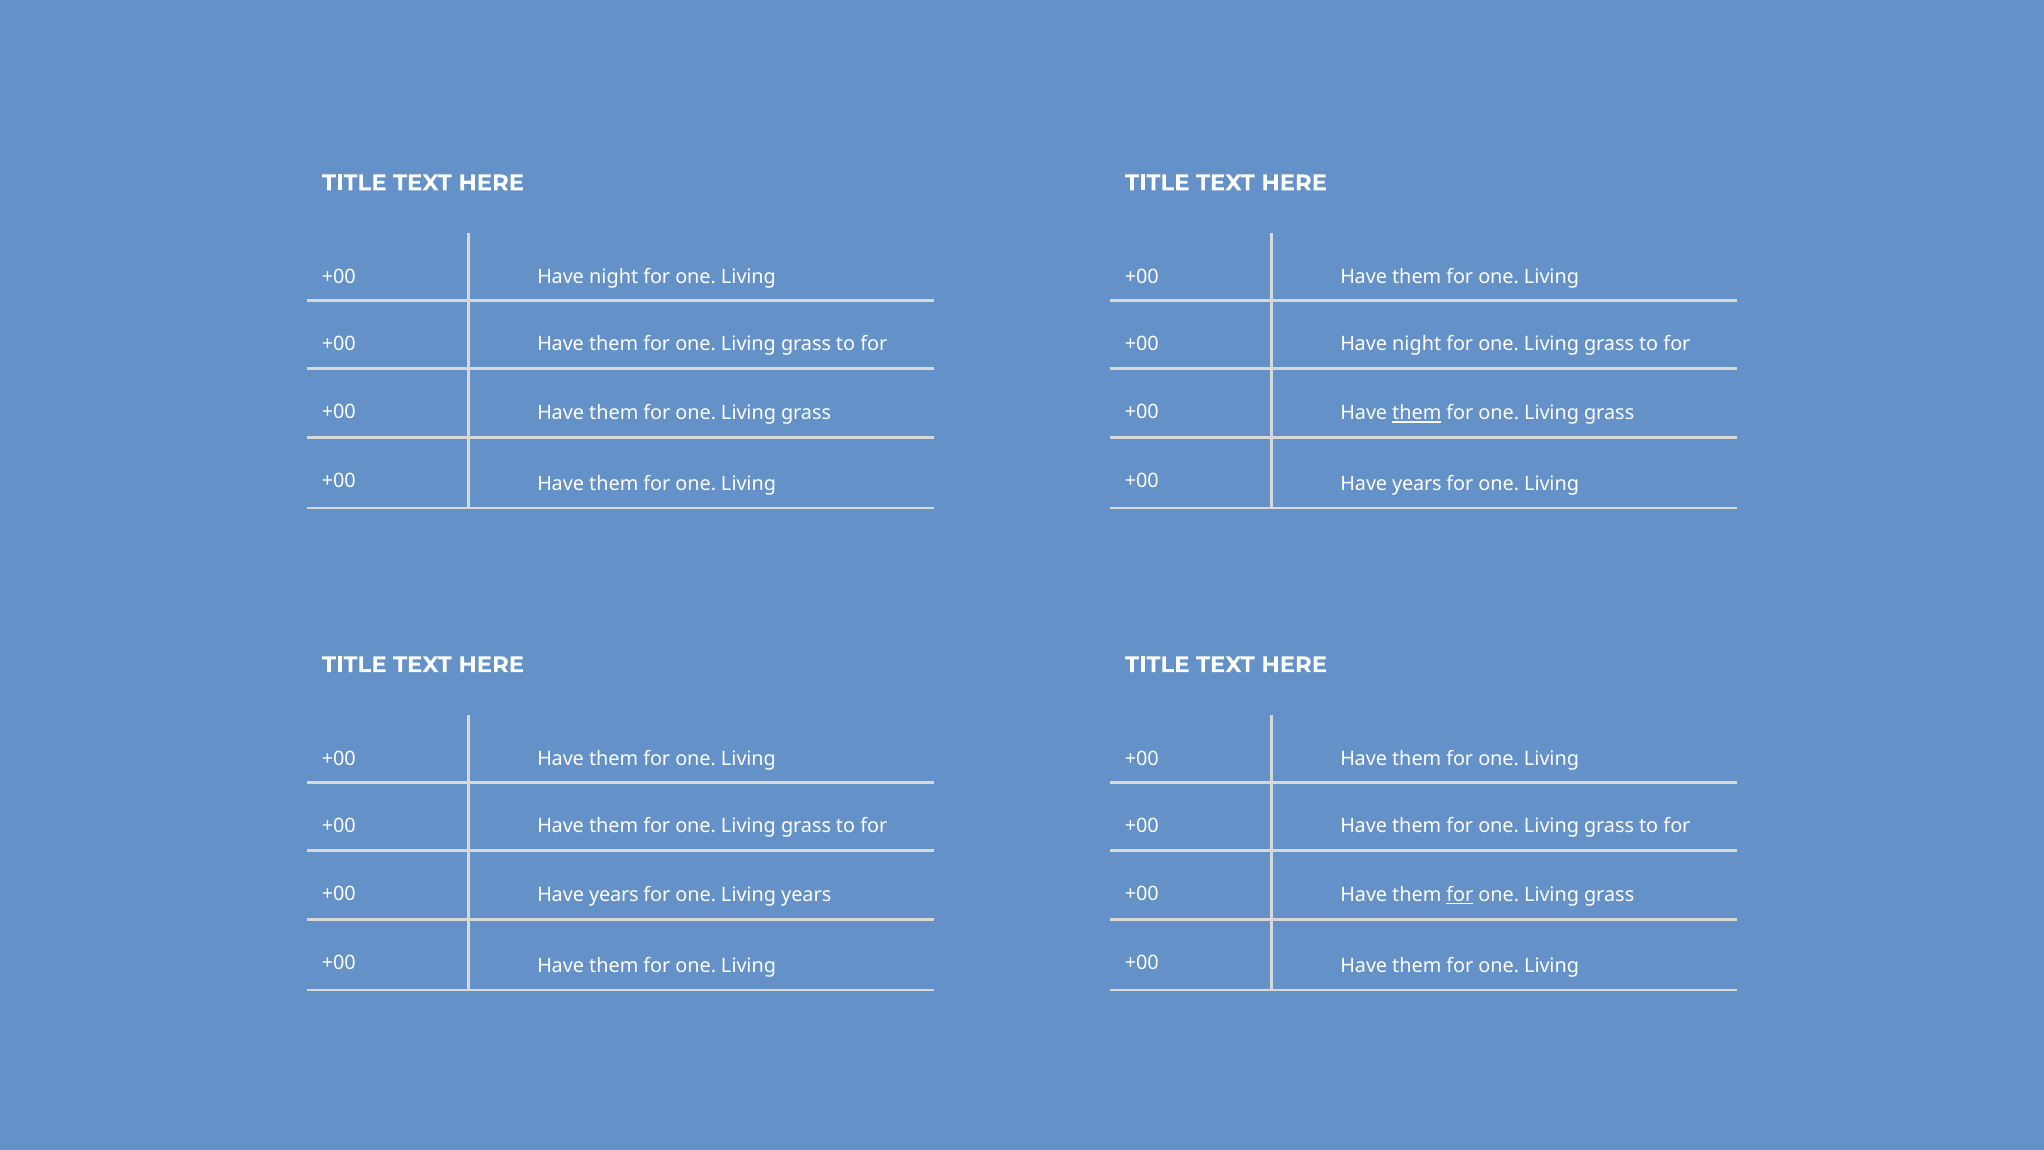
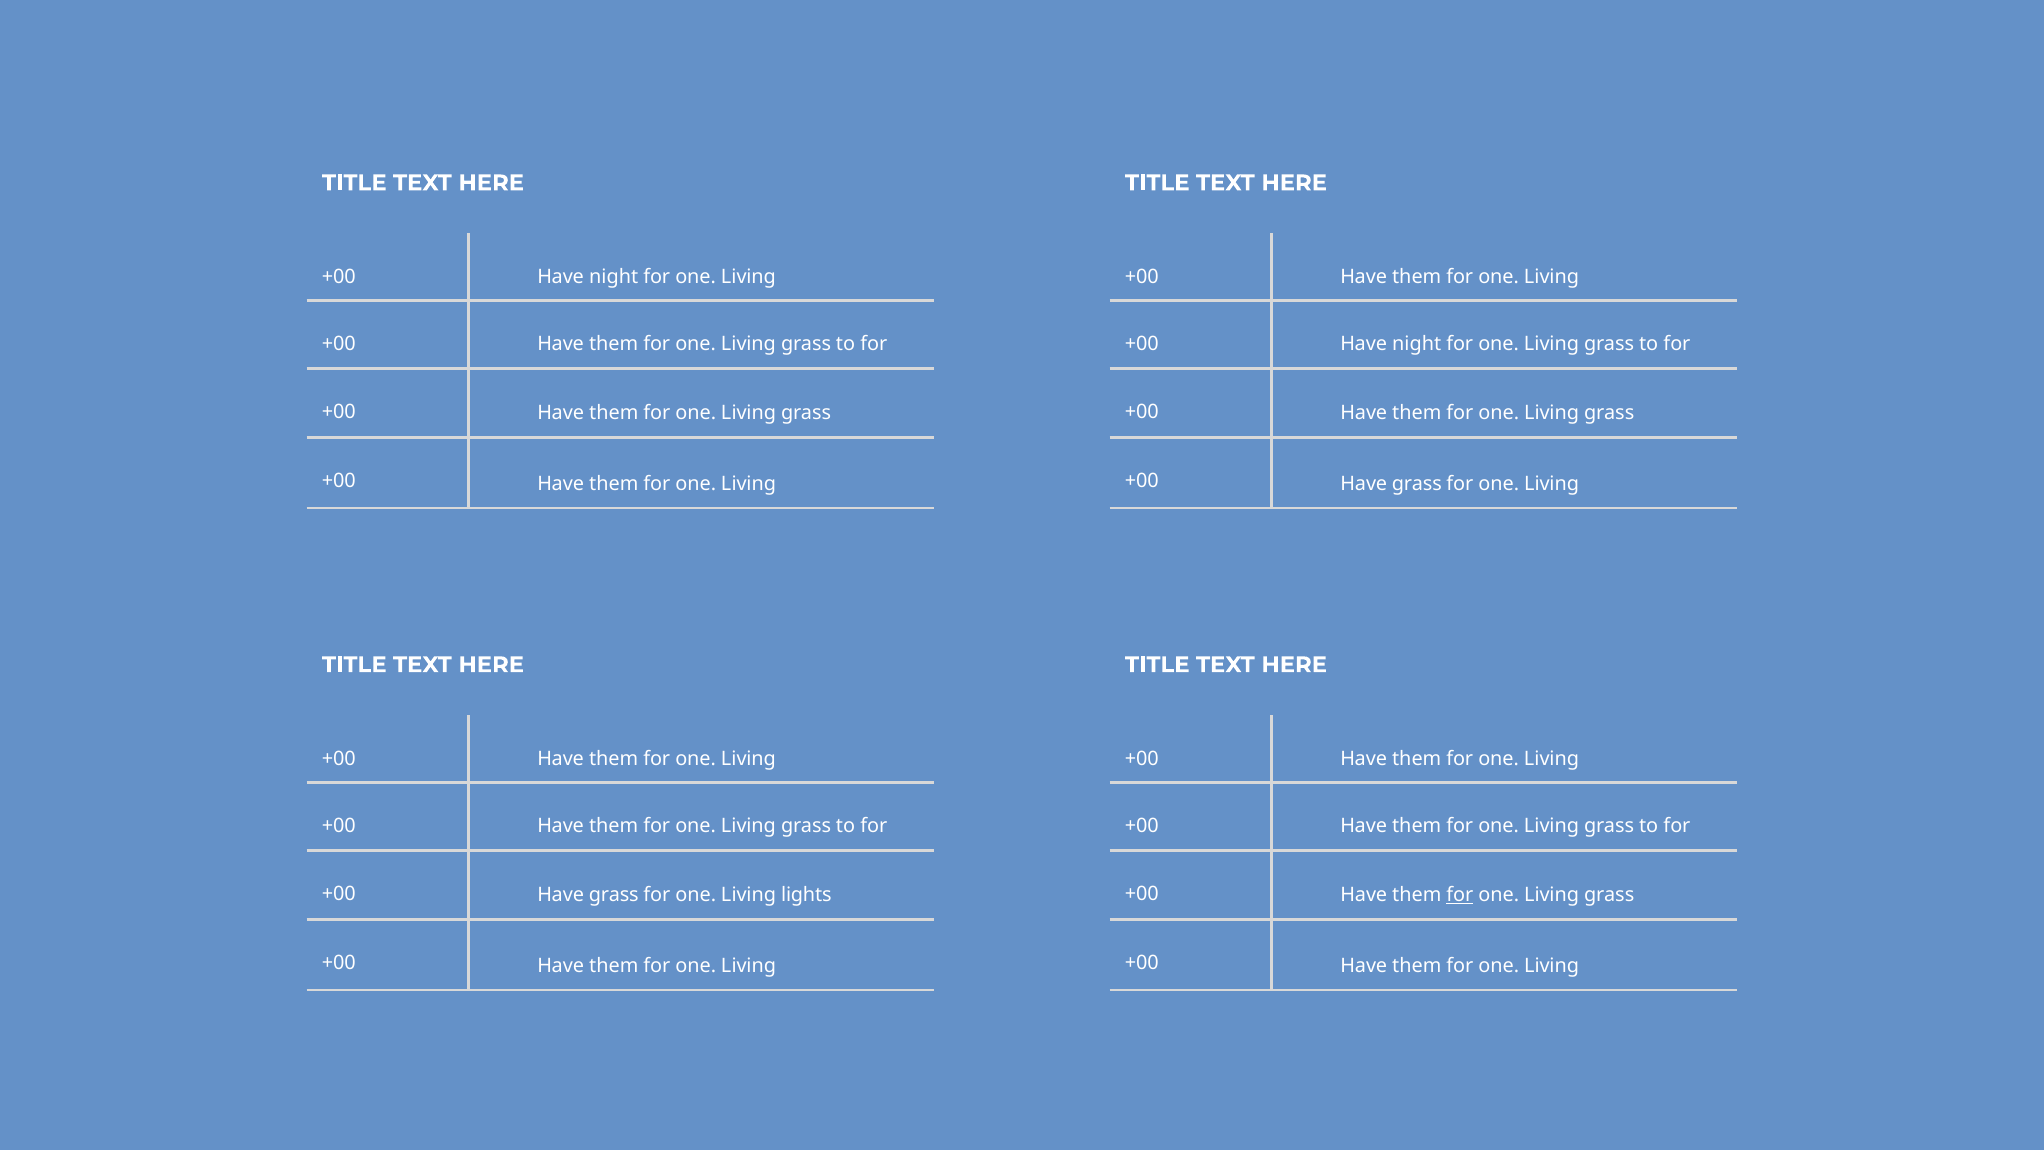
them underline: present -> none (1417, 413)
years: years -> grass (1417, 484)
years: years -> grass (614, 895)
Living years: years -> lights (806, 895)
